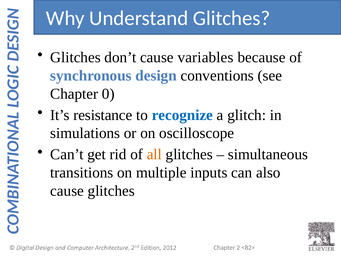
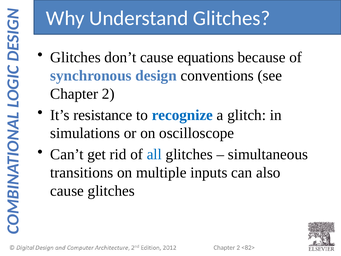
variables: variables -> equations (206, 57)
0: 0 -> 2 (108, 94)
all colour: orange -> blue (154, 154)
